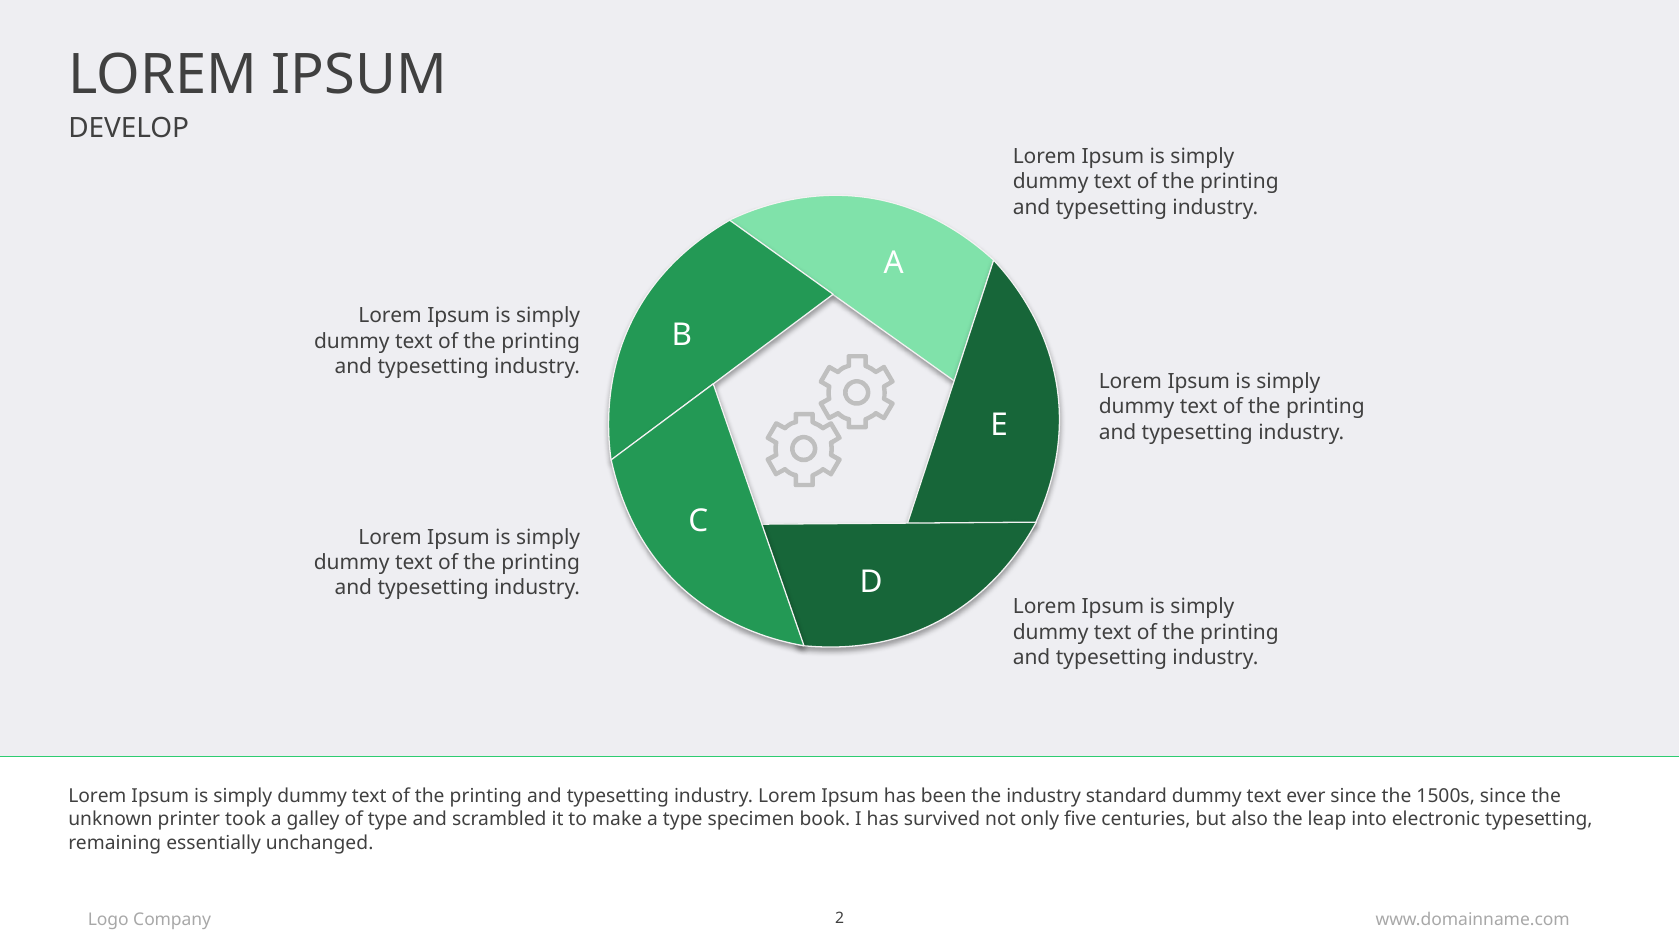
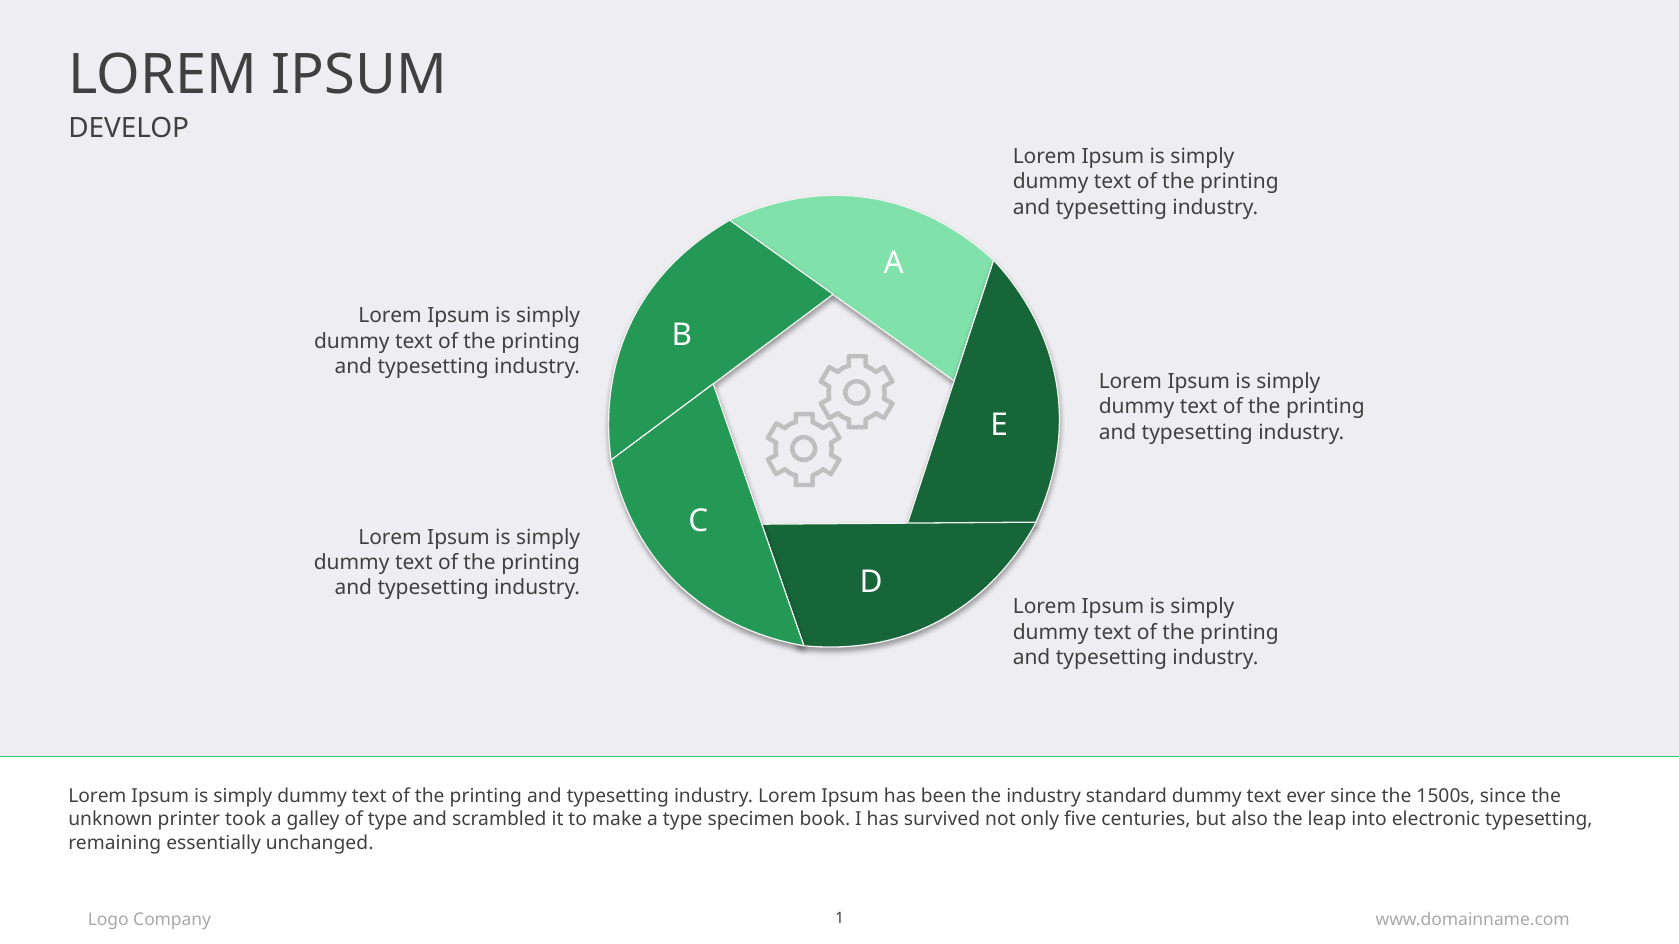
2: 2 -> 1 (840, 919)
